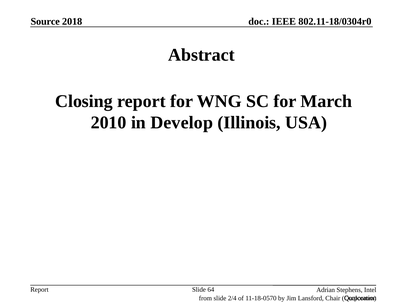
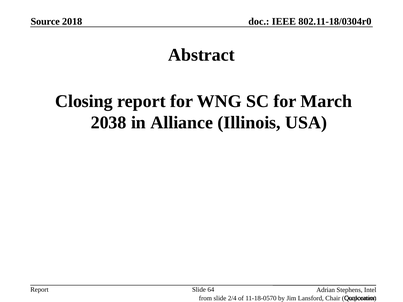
2010: 2010 -> 2038 (109, 123)
Develop: Develop -> Alliance (182, 123)
